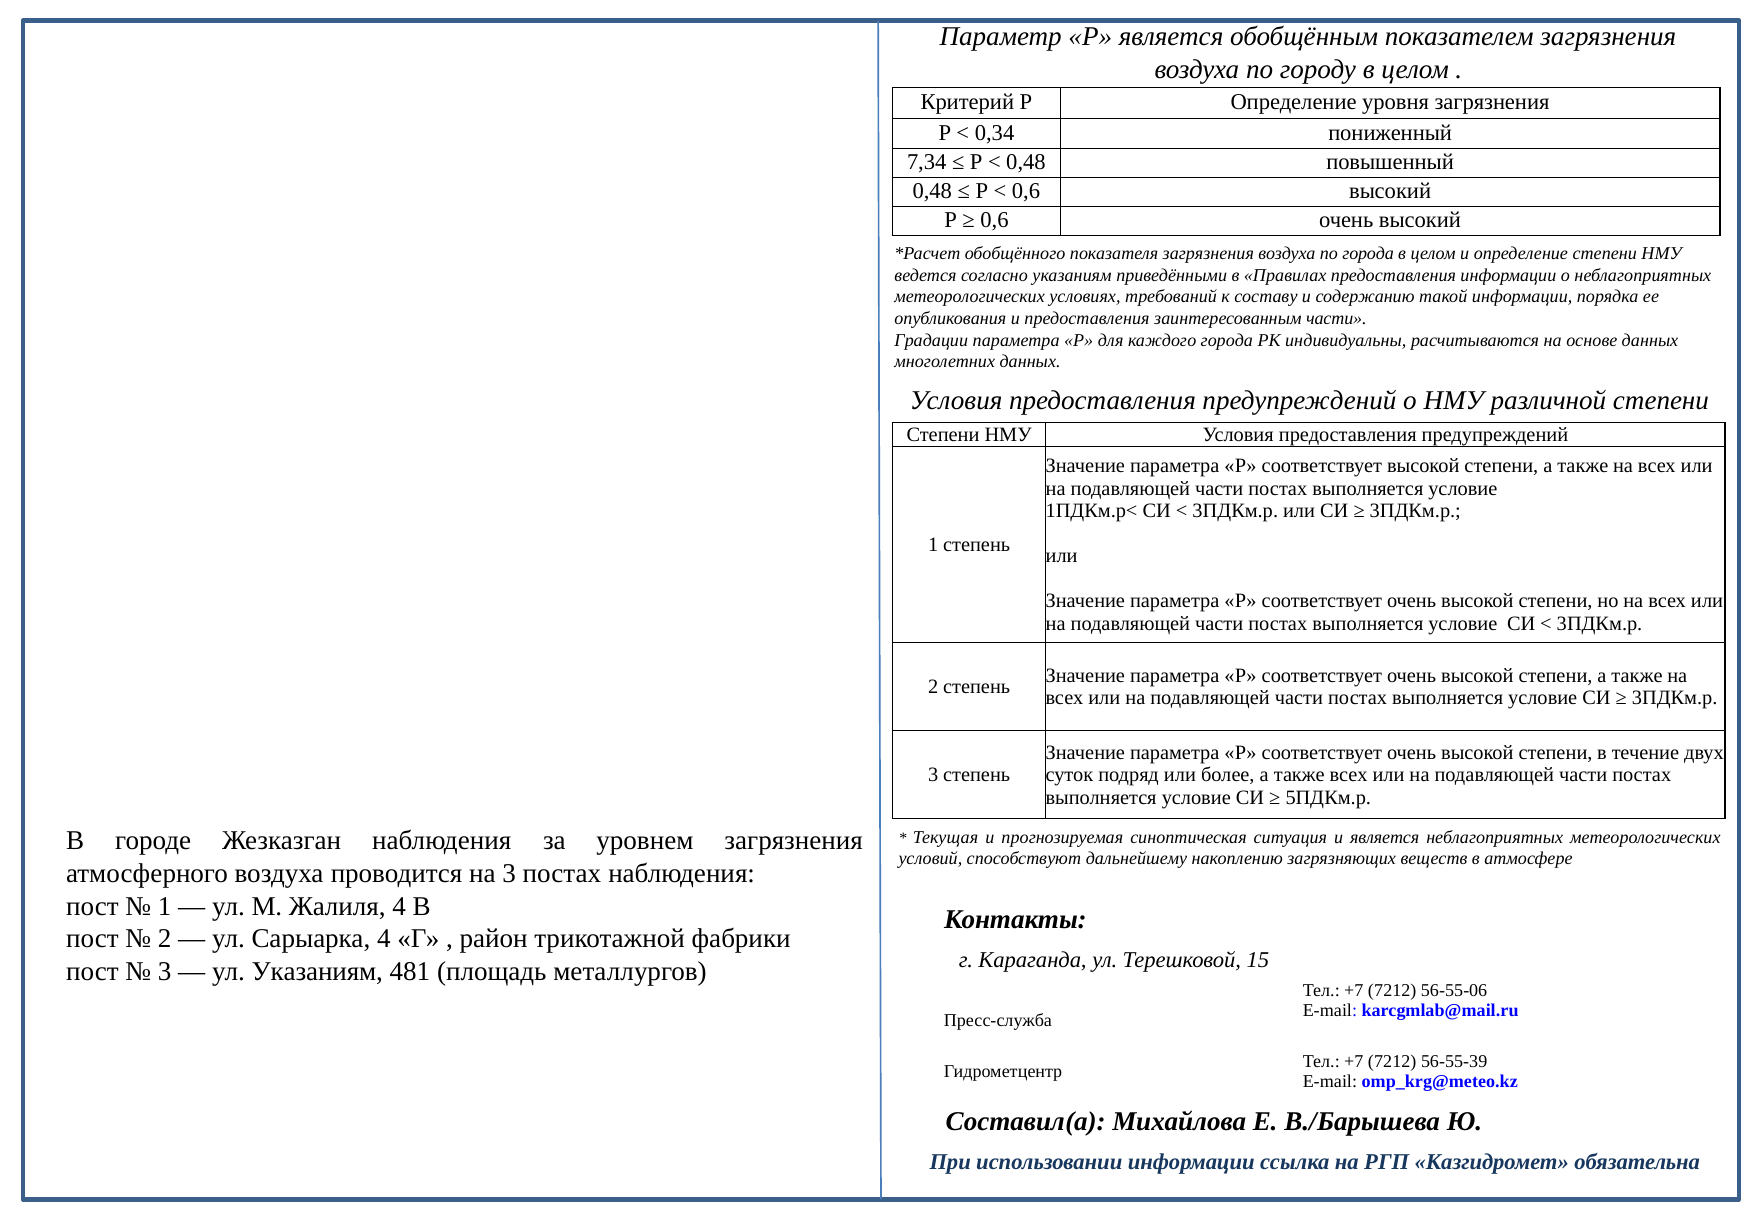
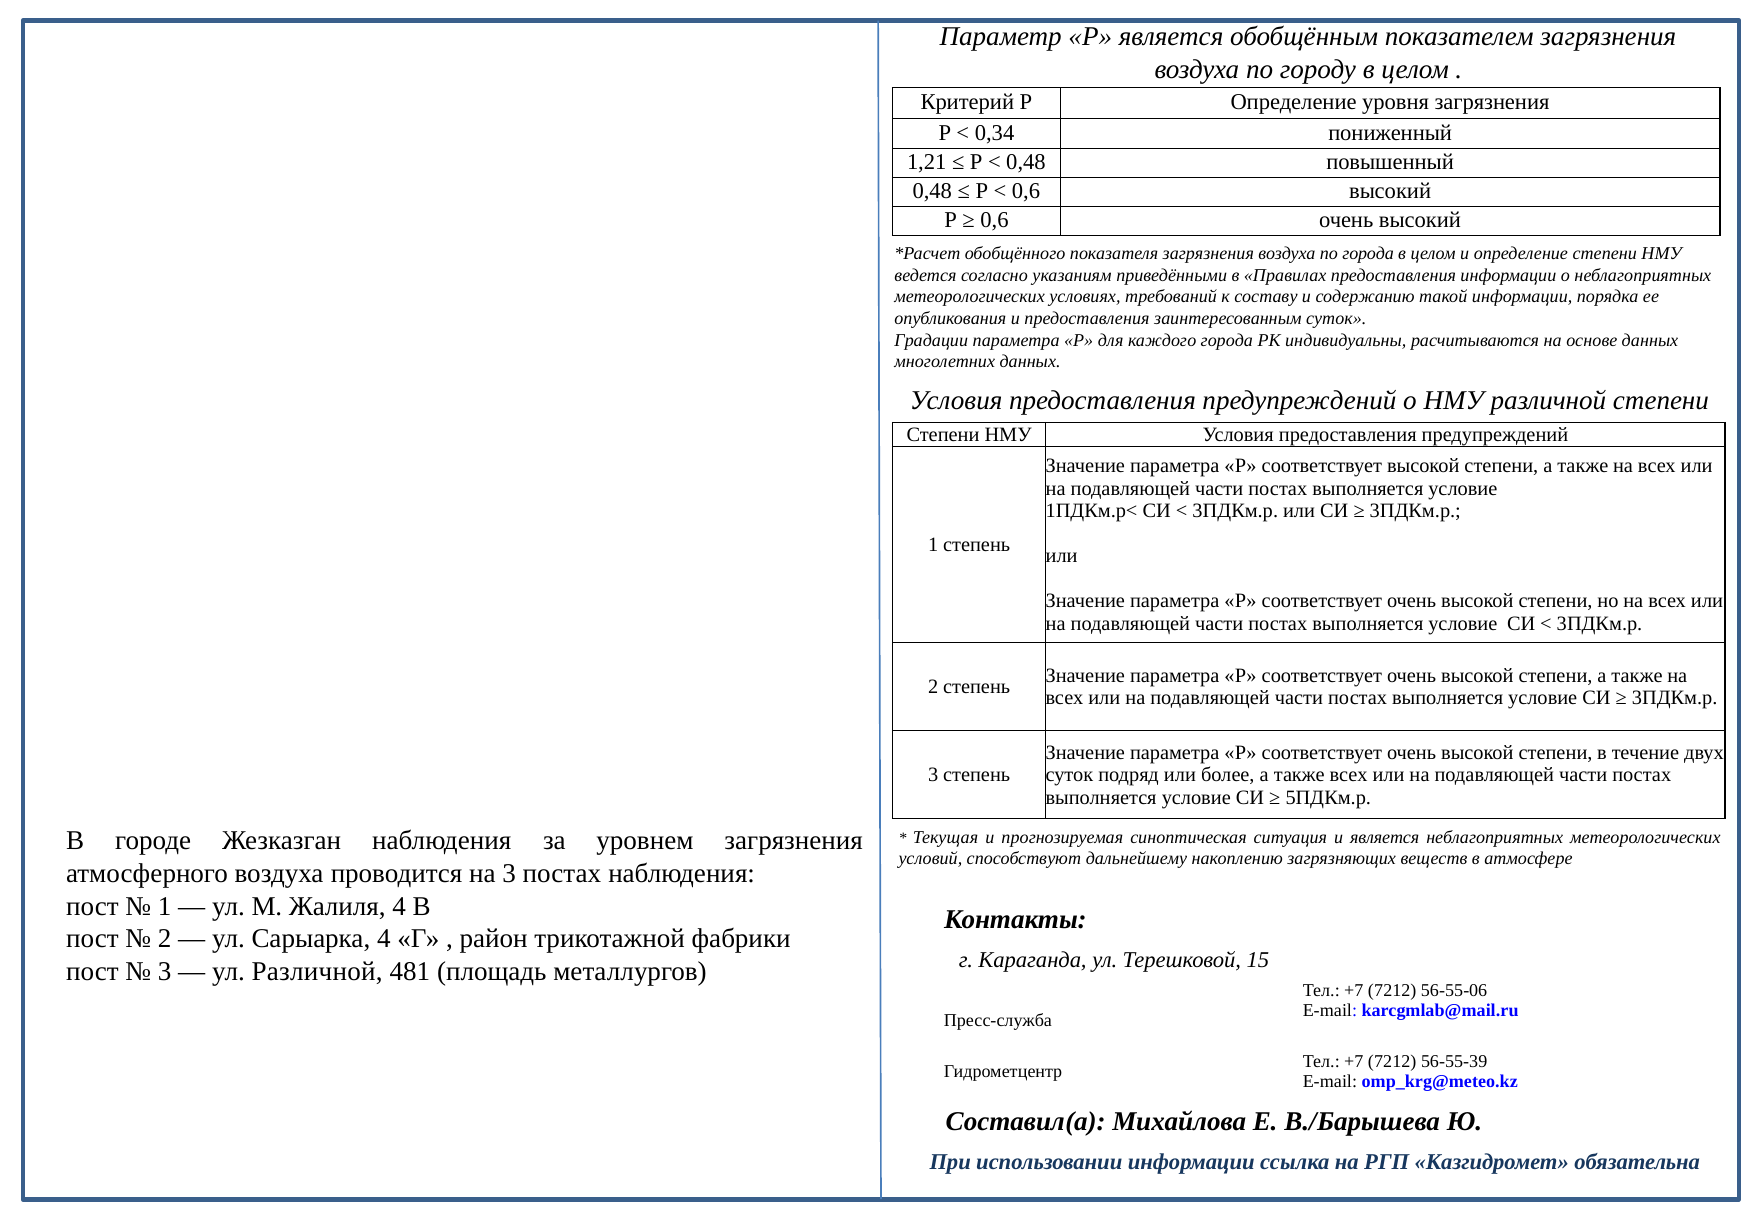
7,34: 7,34 -> 1,21 (927, 162)
заинтересованным части: части -> суток (1336, 318)
ул Указаниям: Указаниям -> Различной (317, 971)
